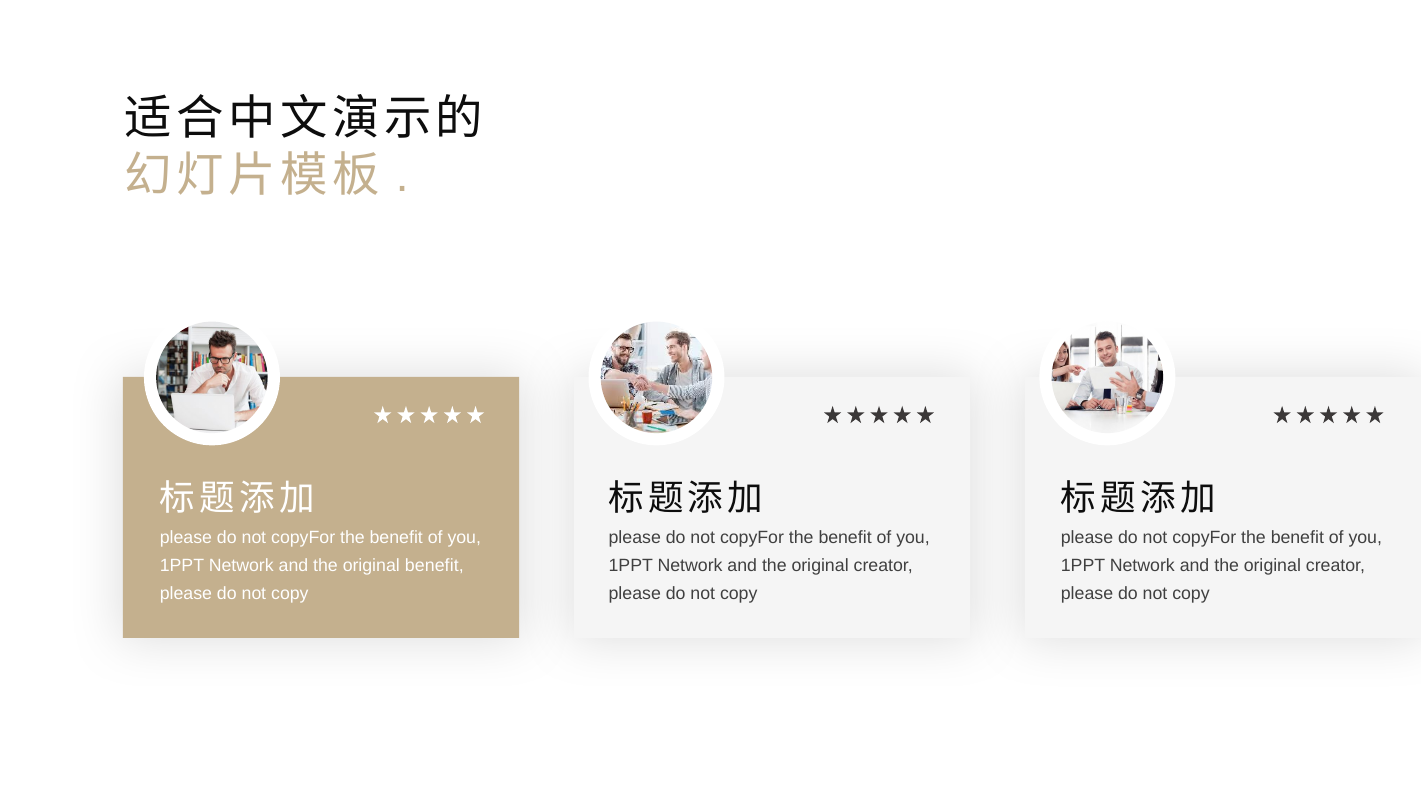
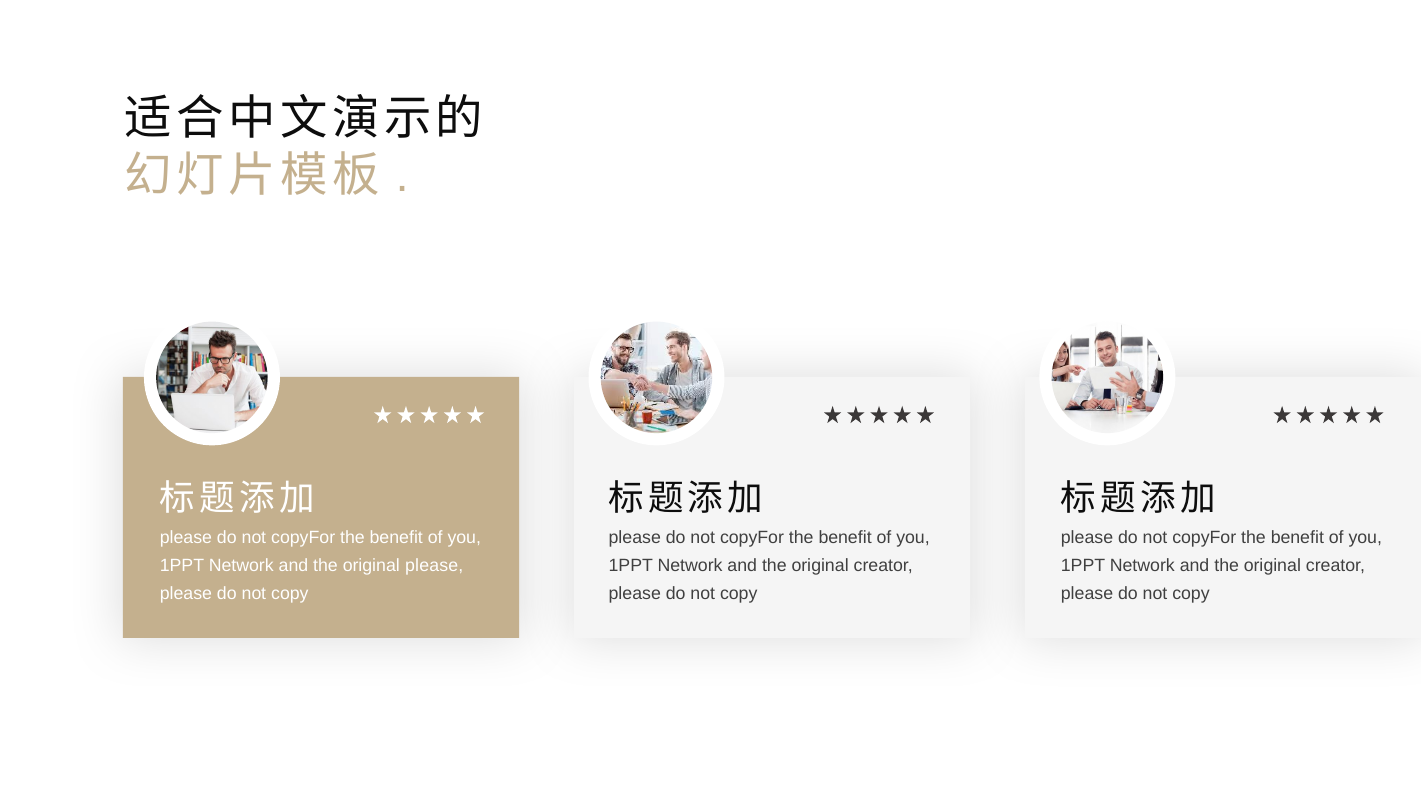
original benefit: benefit -> please (434, 566)
